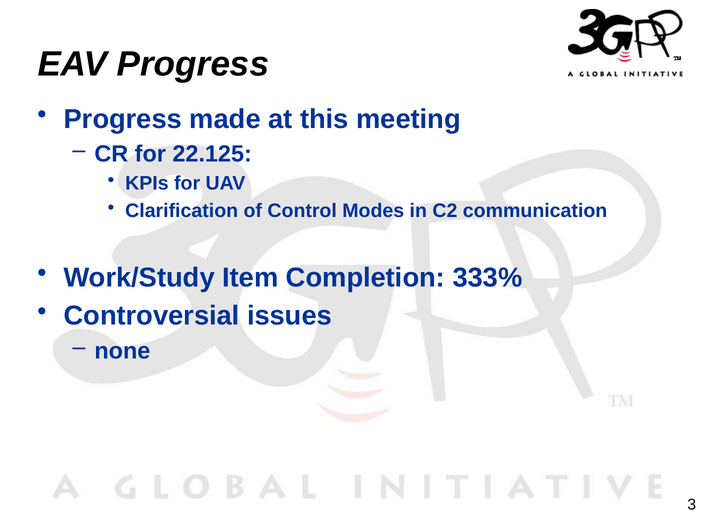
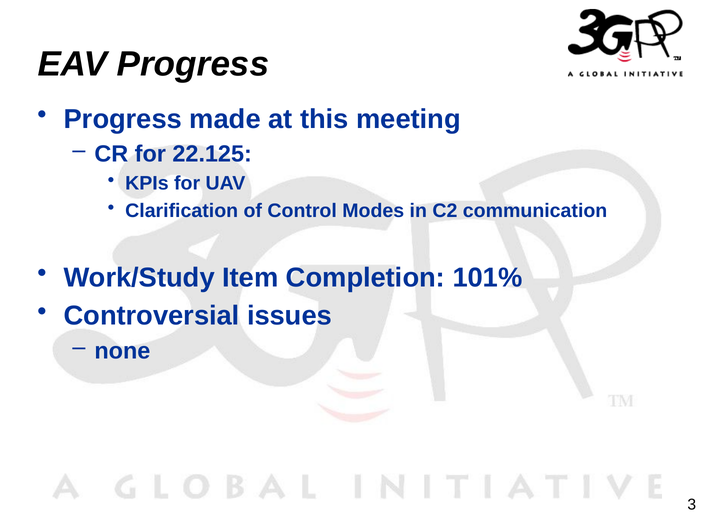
333%: 333% -> 101% (487, 278)
